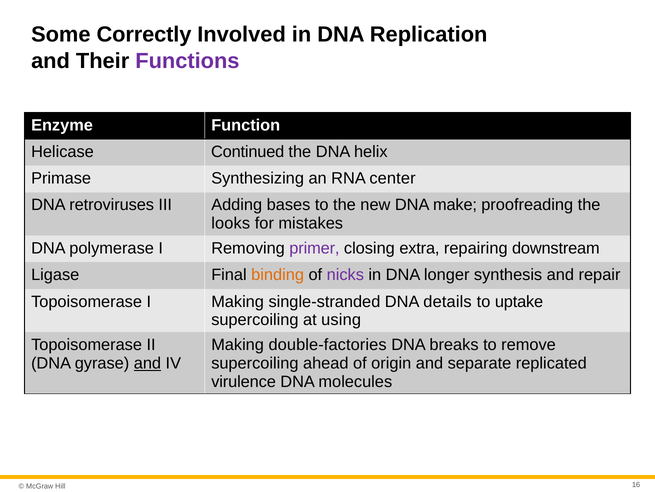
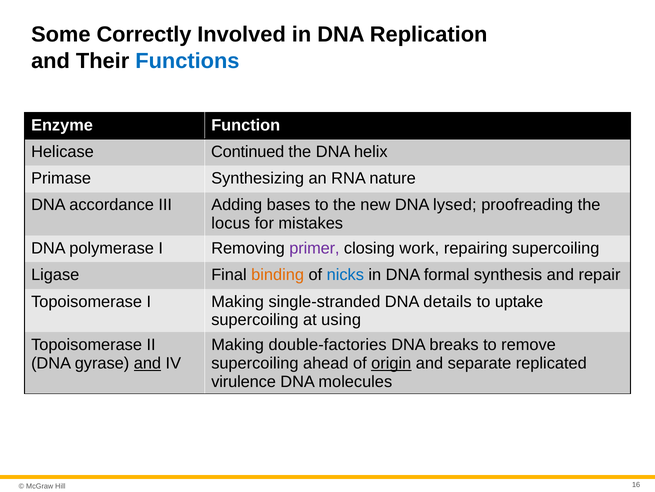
Functions colour: purple -> blue (187, 61)
center: center -> nature (393, 178)
retroviruses: retroviruses -> accordance (112, 205)
make: make -> lysed (455, 205)
looks: looks -> locus (231, 223)
extra: extra -> work (419, 248)
repairing downstream: downstream -> supercoiling (556, 248)
nicks colour: purple -> blue (345, 275)
longer: longer -> formal (447, 275)
origin underline: none -> present (391, 363)
